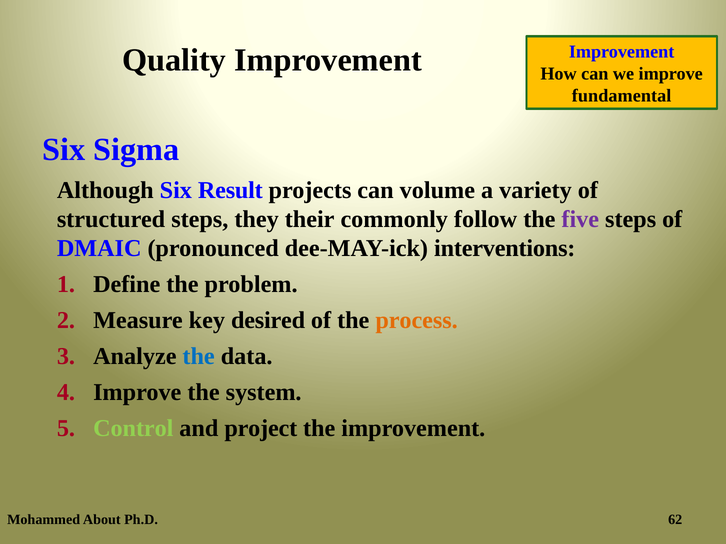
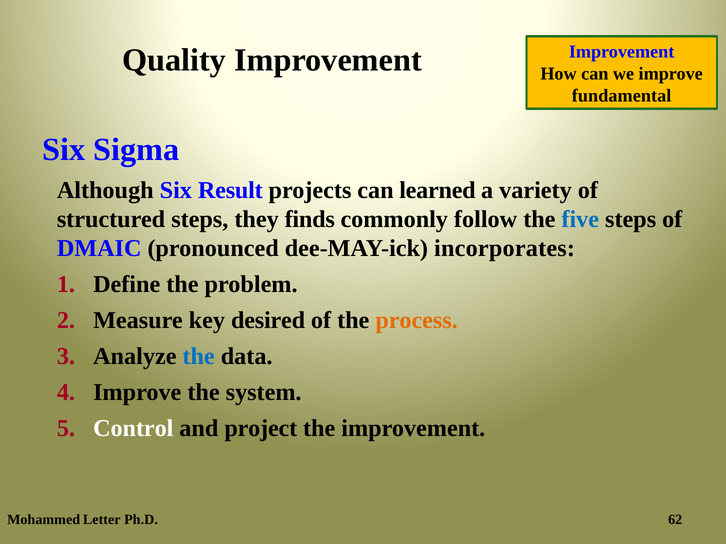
volume: volume -> learned (437, 190)
their: their -> finds (310, 219)
five colour: purple -> blue (580, 219)
interventions: interventions -> incorporates (505, 248)
Control colour: light green -> white (133, 429)
About: About -> Letter (102, 520)
